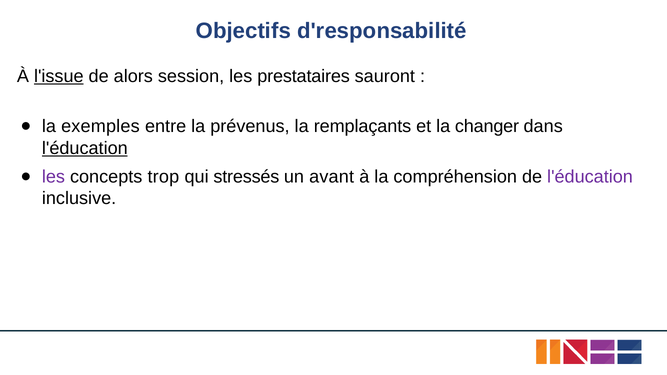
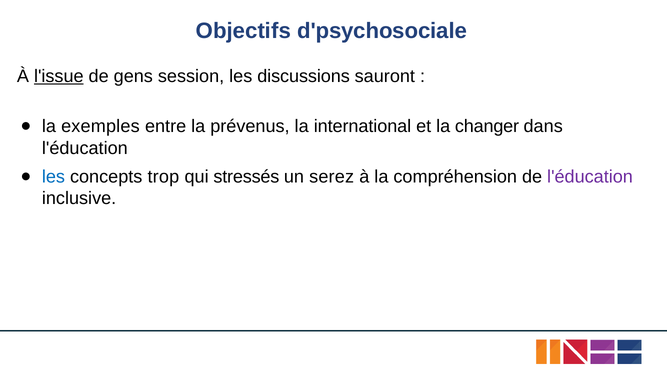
d'responsabilité: d'responsabilité -> d'psychosociale (382, 31)
alors: alors -> gens (133, 76)
prestataires: prestataires -> discussions (304, 76)
remplaçants: remplaçants -> international (362, 127)
l'éducation underline: present -> none (85, 148)
les colour: purple -> blue (53, 177)
avant: avant -> serez (332, 177)
